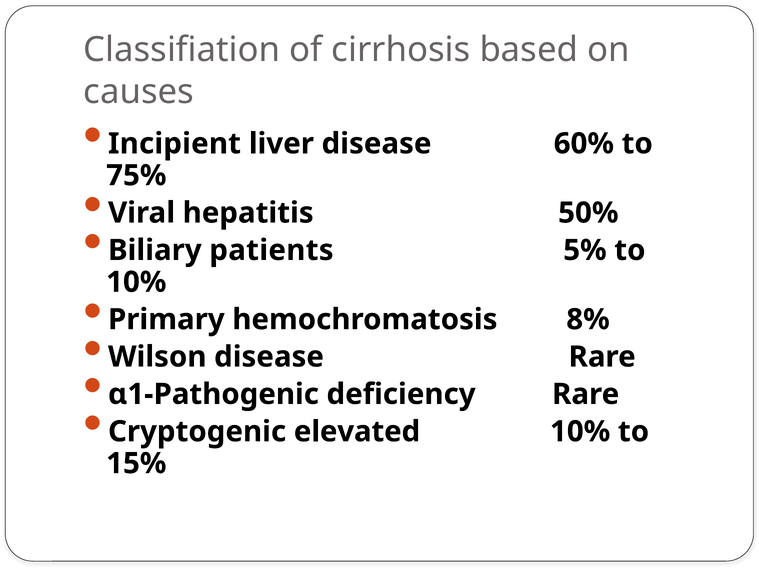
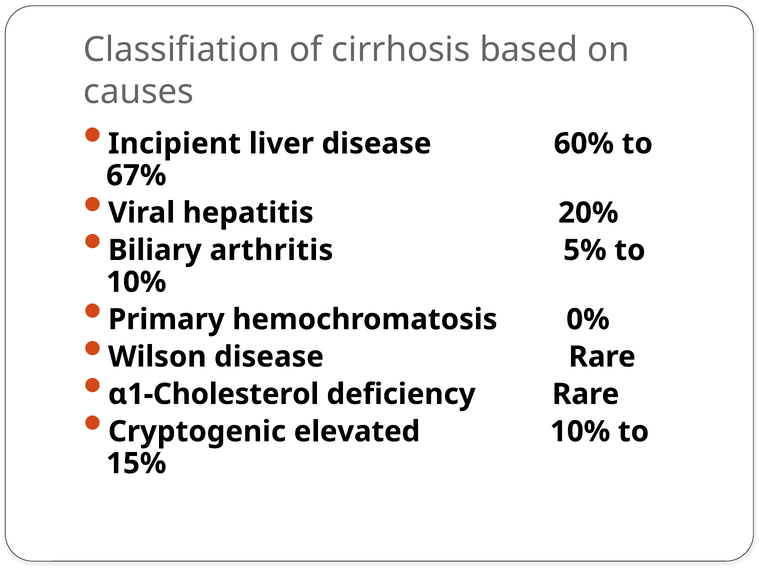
75%: 75% -> 67% (136, 176)
50%: 50% -> 20% (588, 213)
patients: patients -> arthritis (271, 250)
8%: 8% -> 0% (588, 320)
α1-Pathogenic: α1-Pathogenic -> α1-Cholesterol (214, 394)
